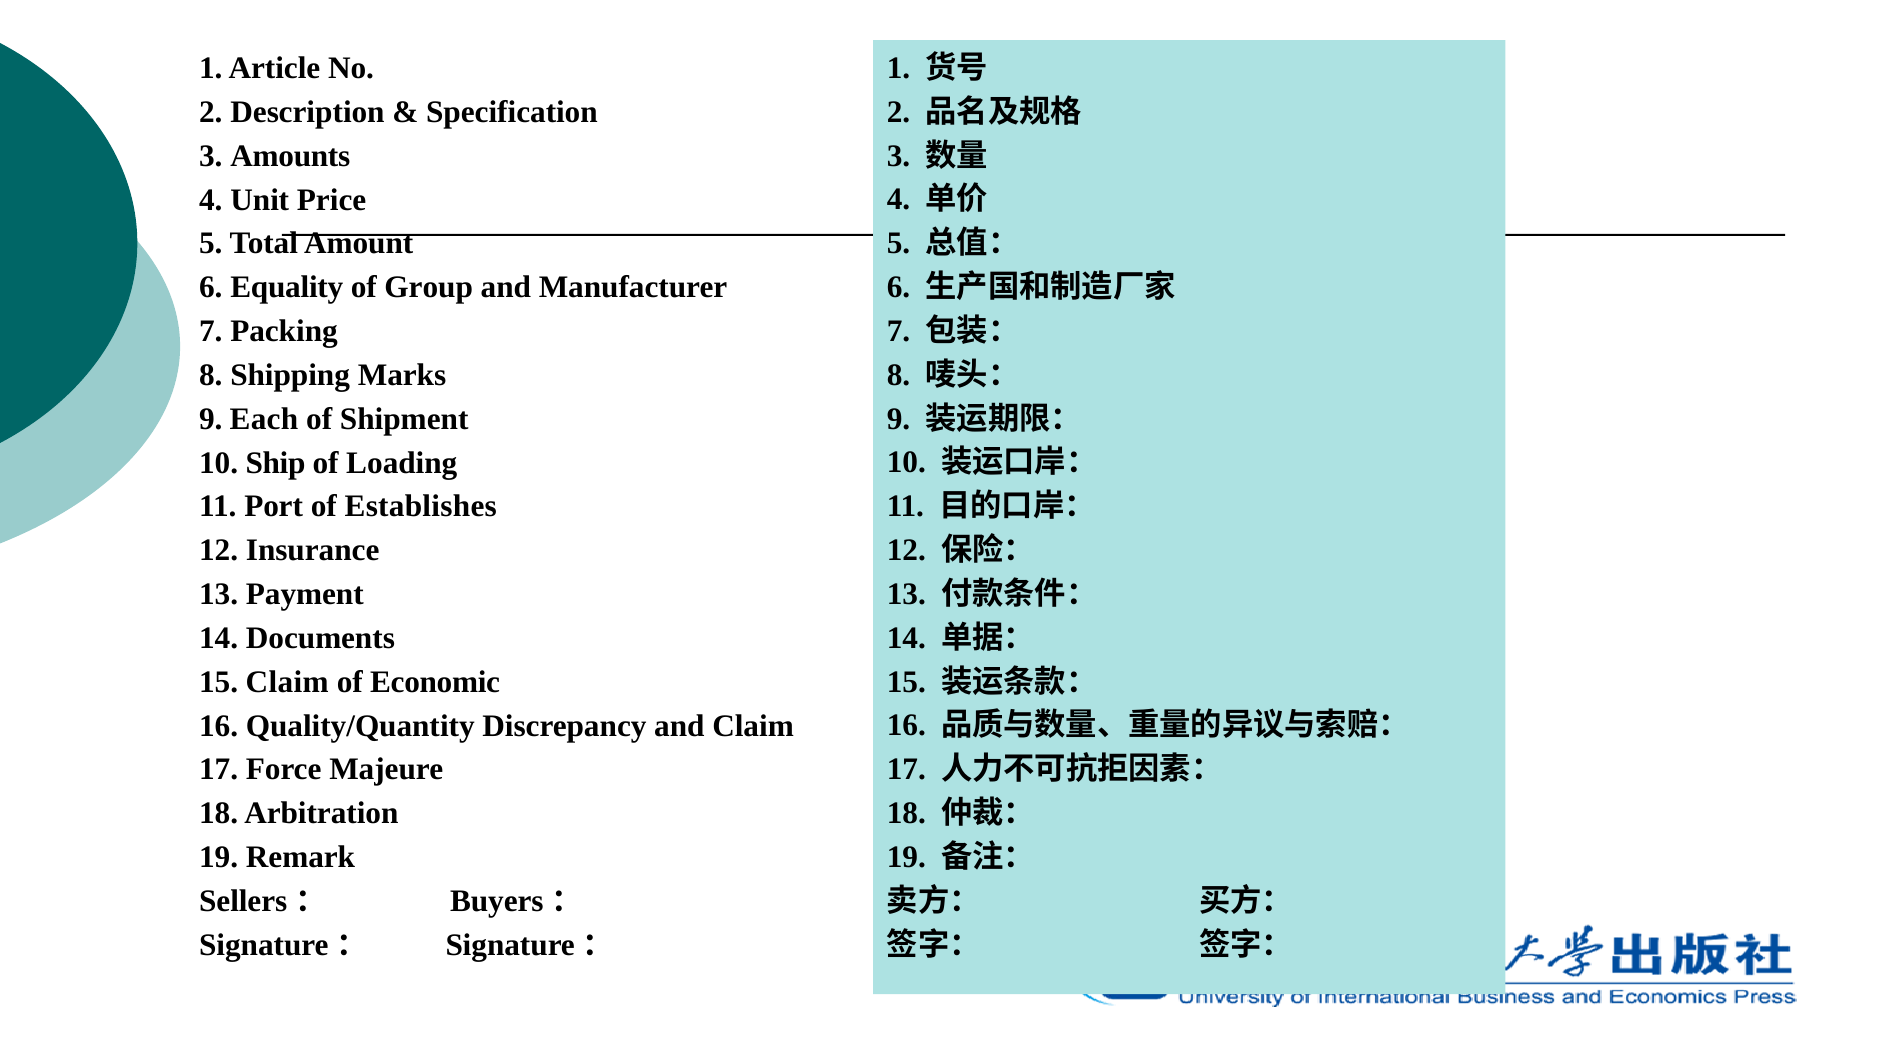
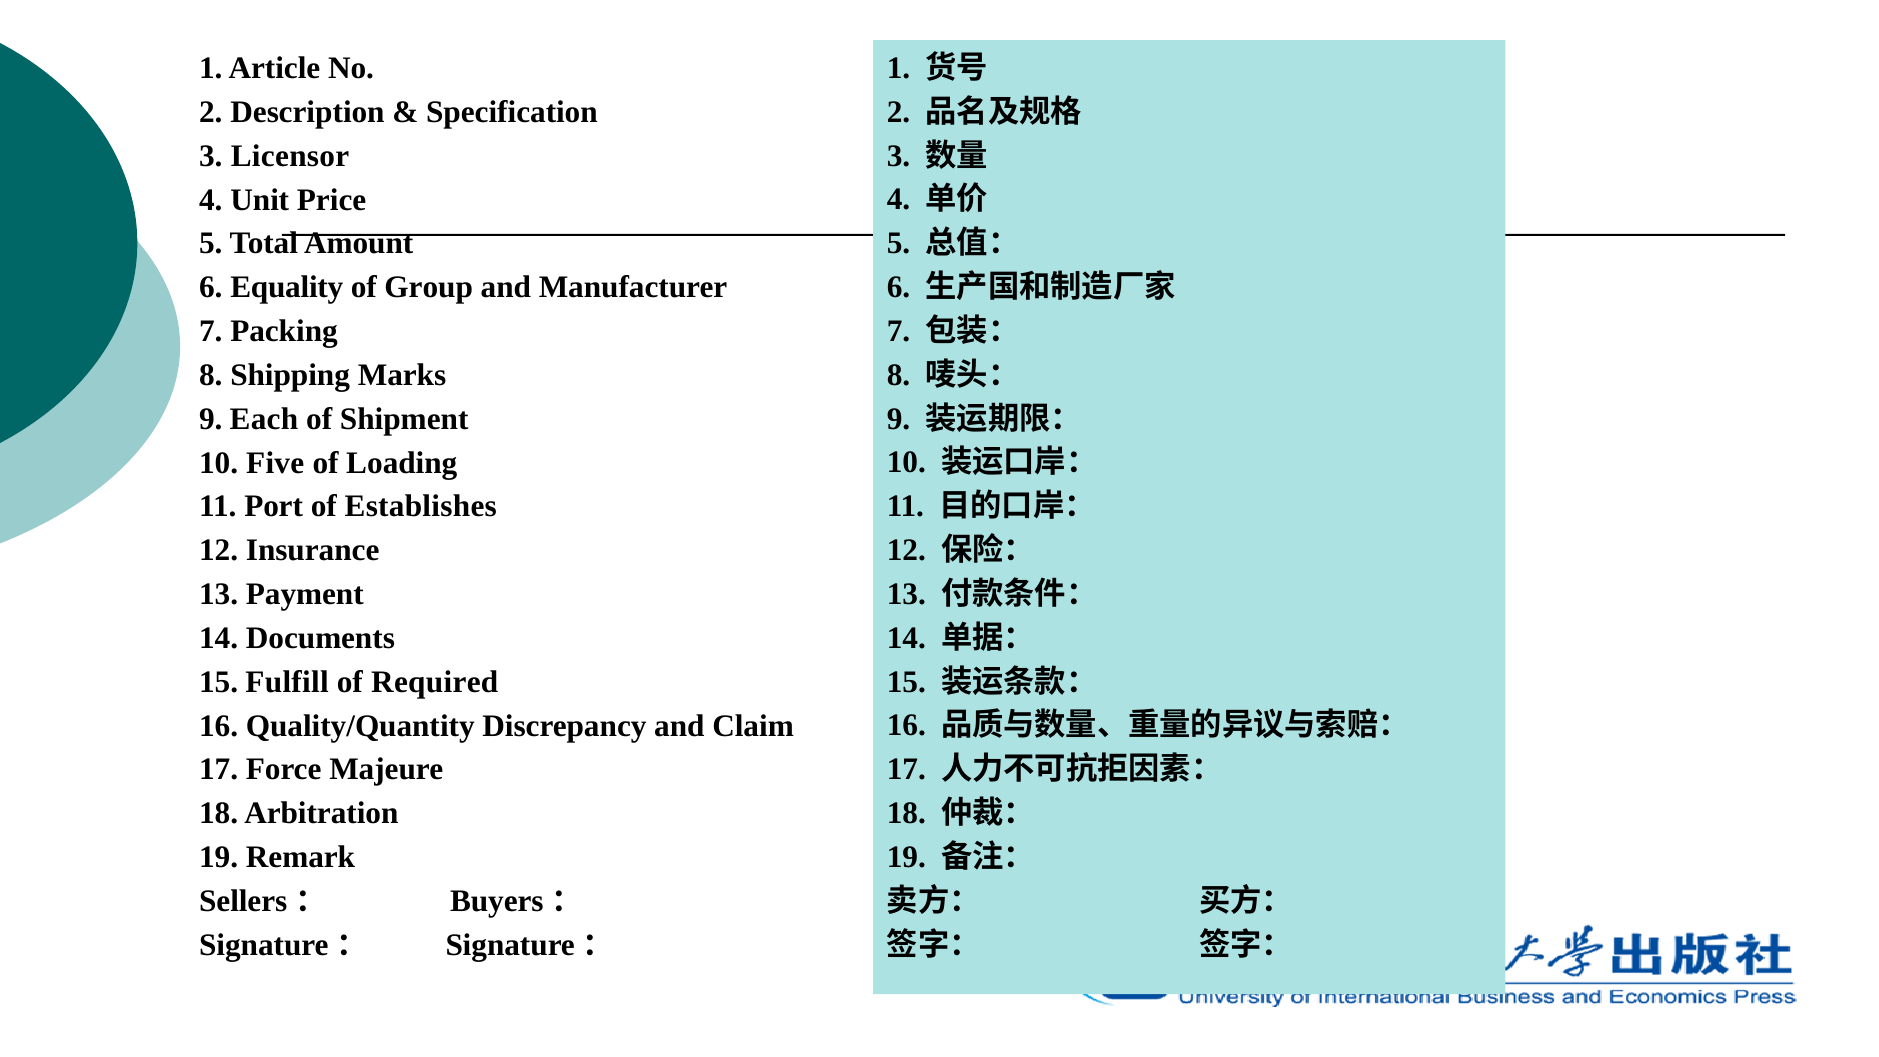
Amounts: Amounts -> Licensor (290, 156)
Ship: Ship -> Five (275, 463)
15 Claim: Claim -> Fulfill (287, 682)
Economic: Economic -> Required (435, 682)
